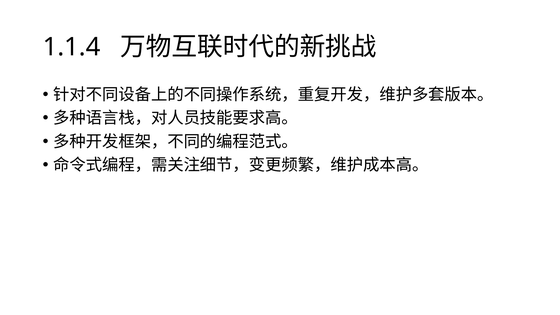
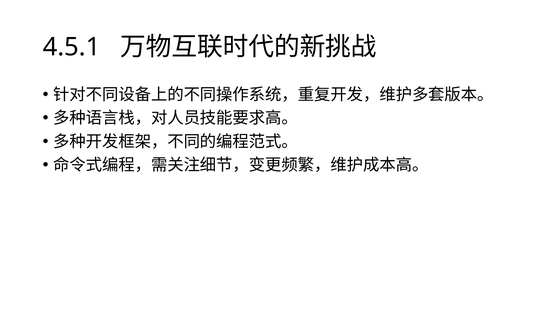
1.1.4: 1.1.4 -> 4.5.1 (72, 47)
